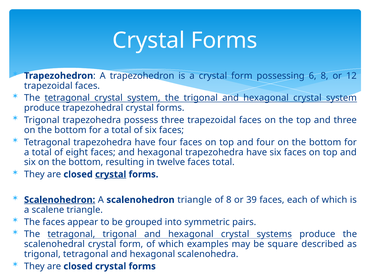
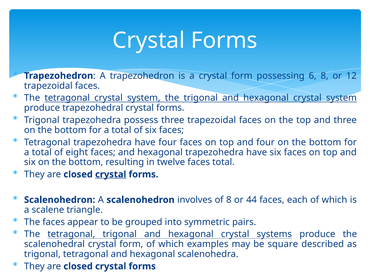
Scalenohedron underline: present -> none (60, 200)
scalenohedron triangle: triangle -> involves (195, 200)
39: 39 -> 44 (251, 200)
